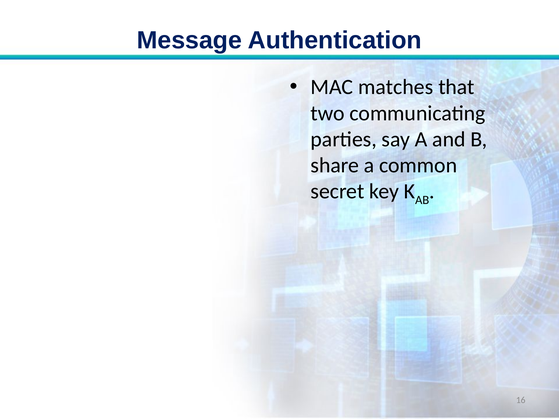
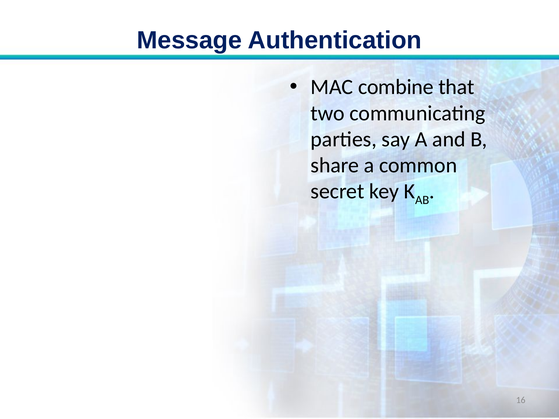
matches: matches -> combine (396, 87)
